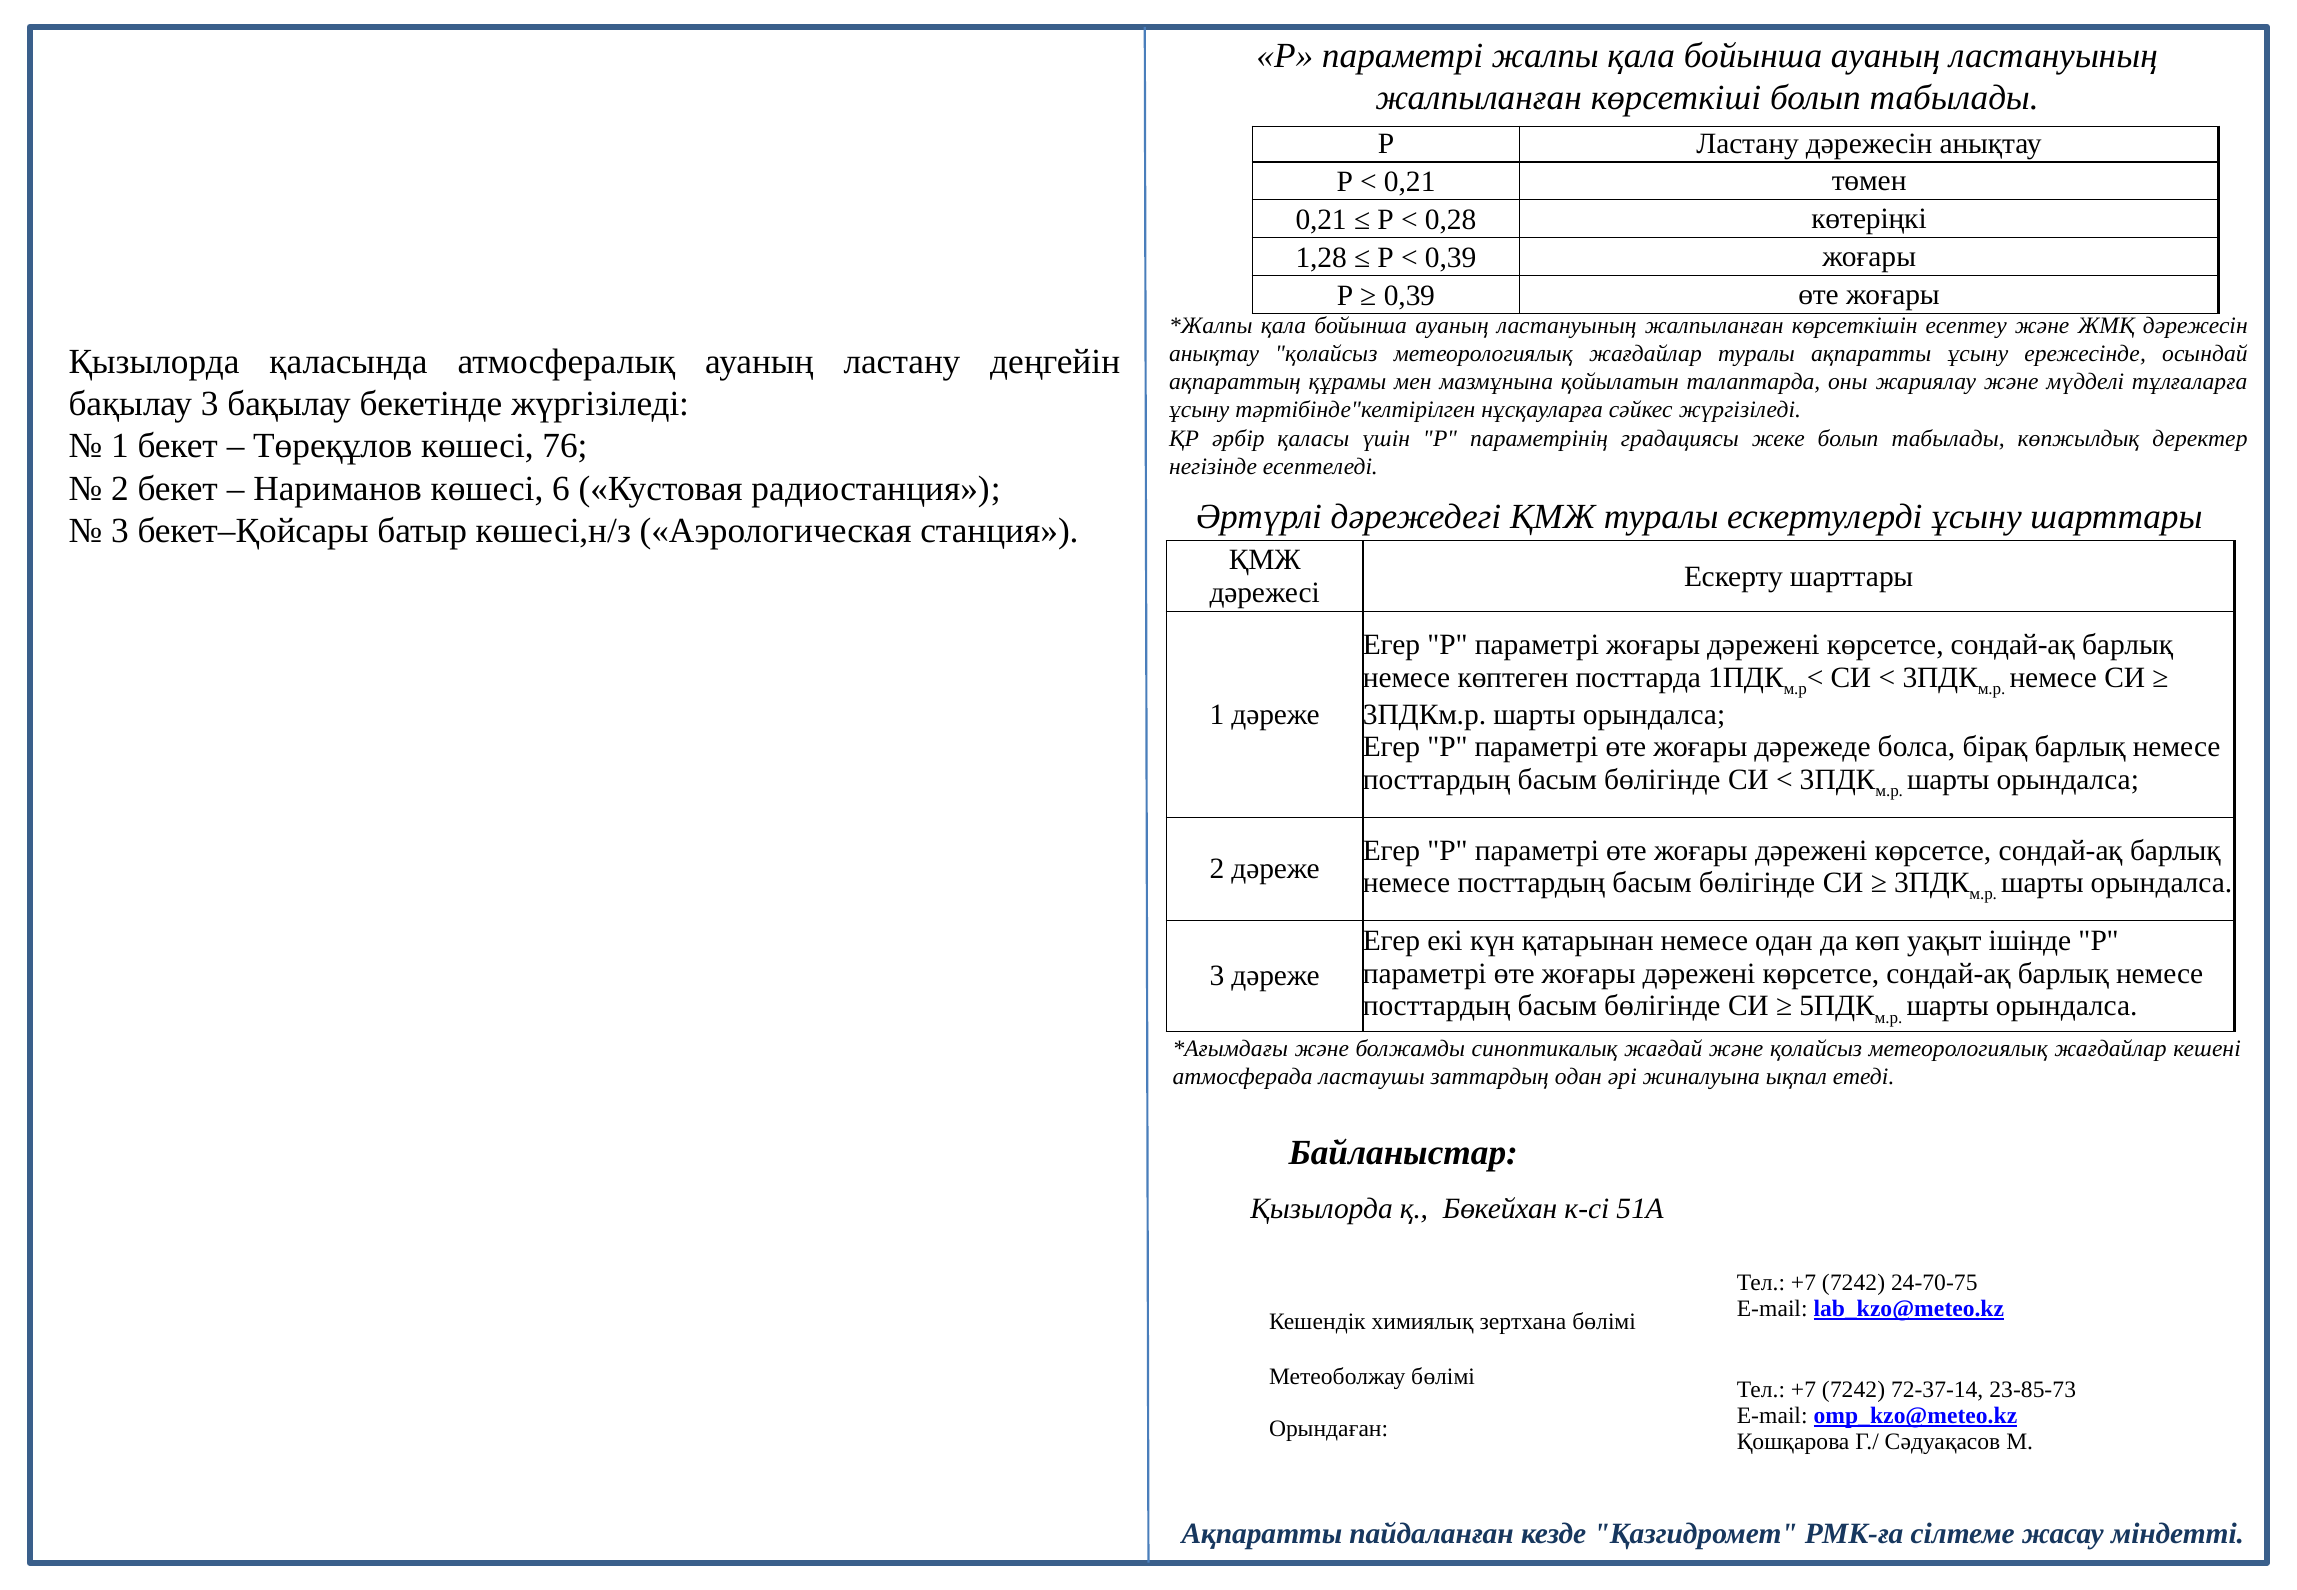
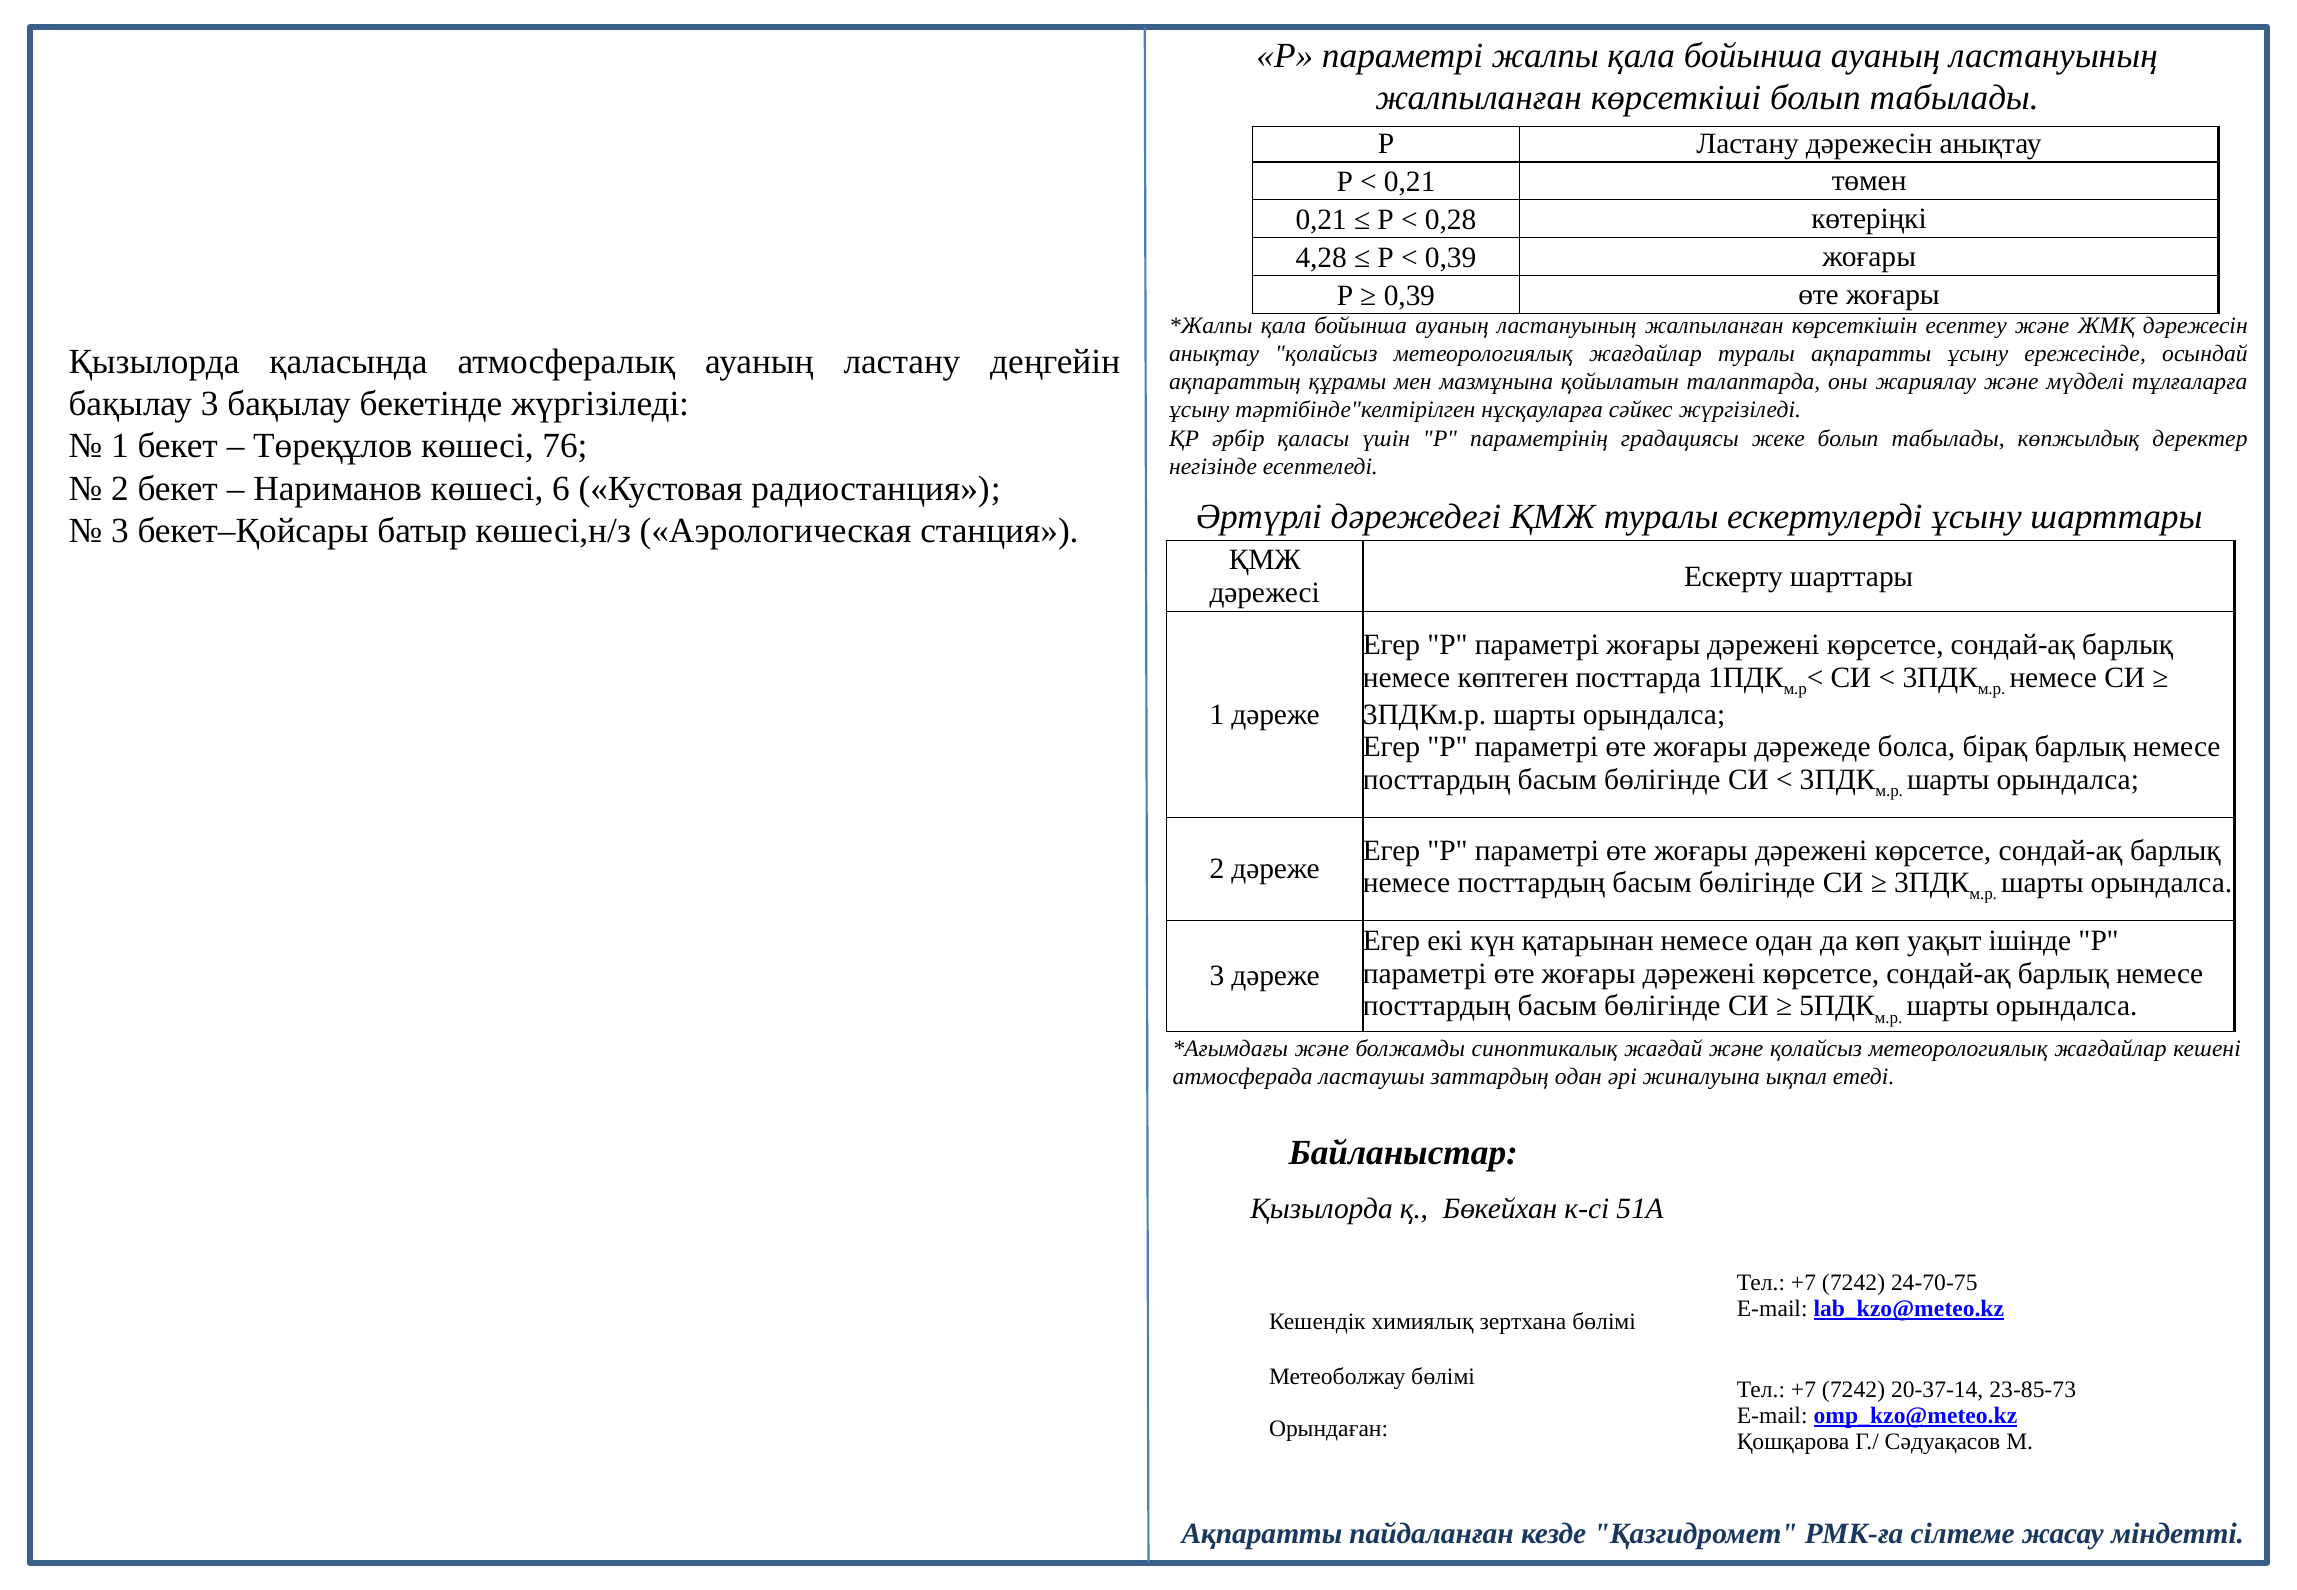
1,28: 1,28 -> 4,28 (1321, 258)
72-37-14: 72-37-14 -> 20-37-14 (1937, 1390)
